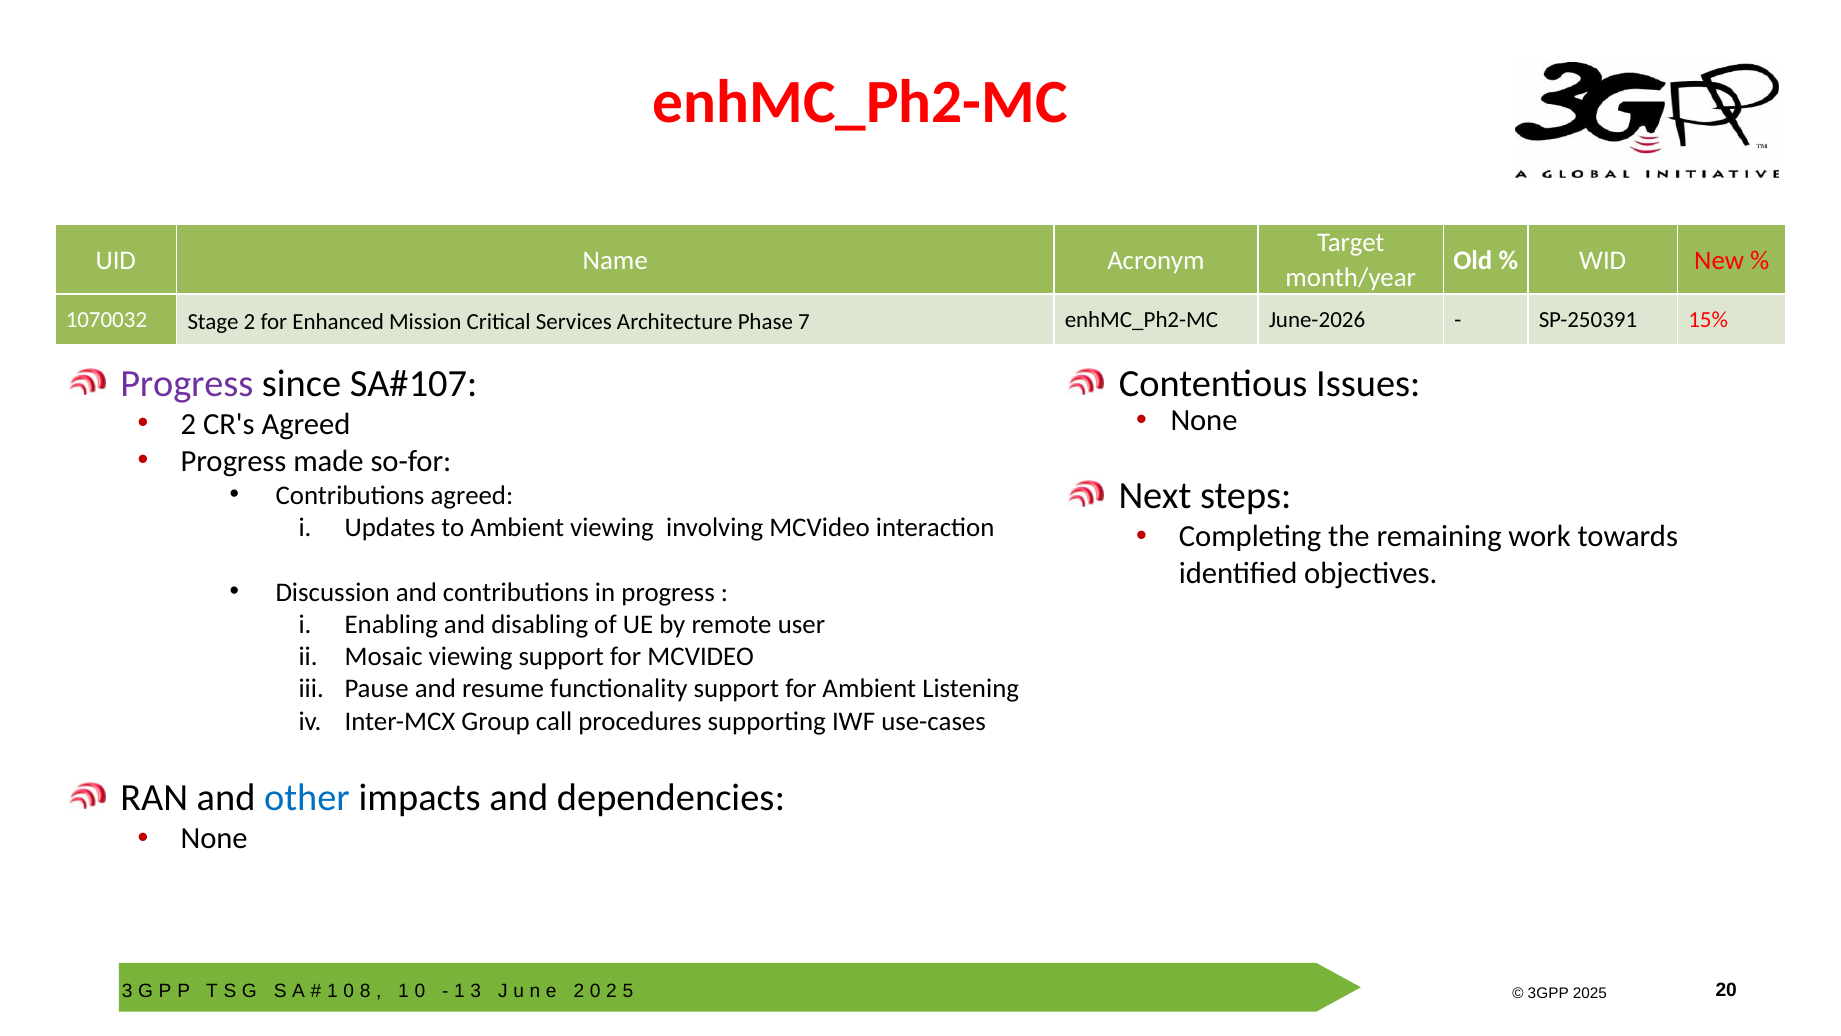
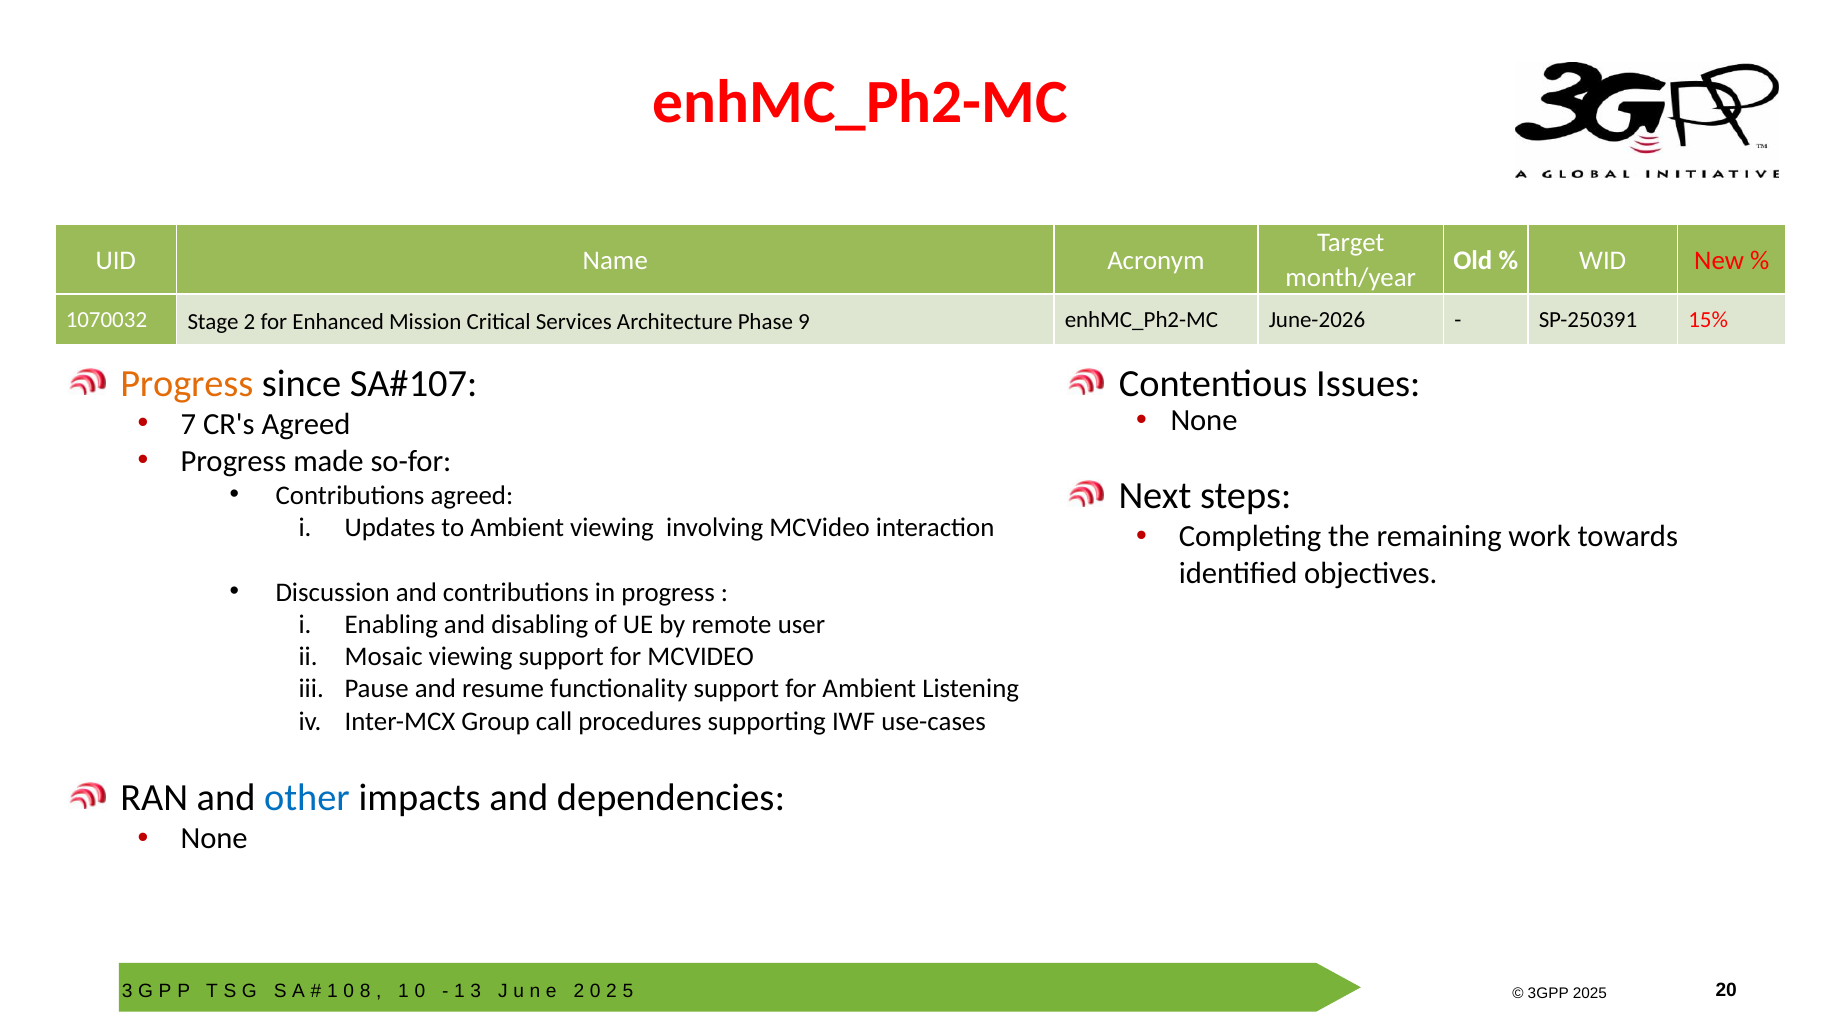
7: 7 -> 9 (804, 321)
Progress colour: purple -> orange (187, 383)
2: 2 -> 7 (188, 424)
